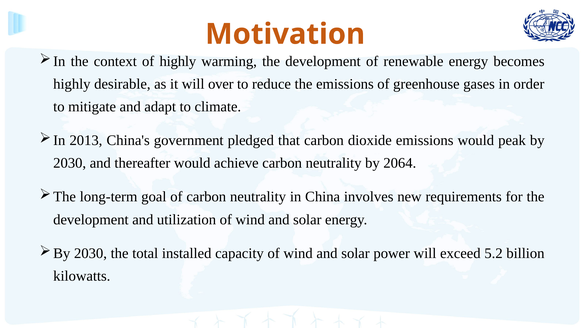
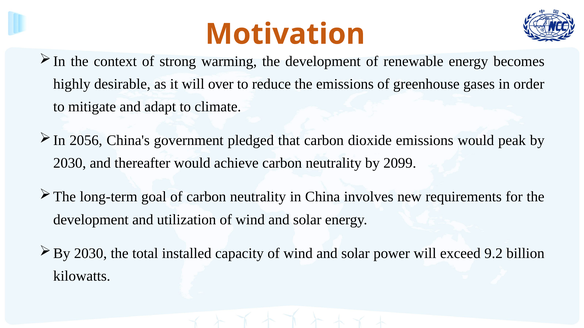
of highly: highly -> strong (178, 61)
2013: 2013 -> 2056 (86, 141)
2064: 2064 -> 2099 (400, 163)
5.2: 5.2 -> 9.2 (494, 254)
